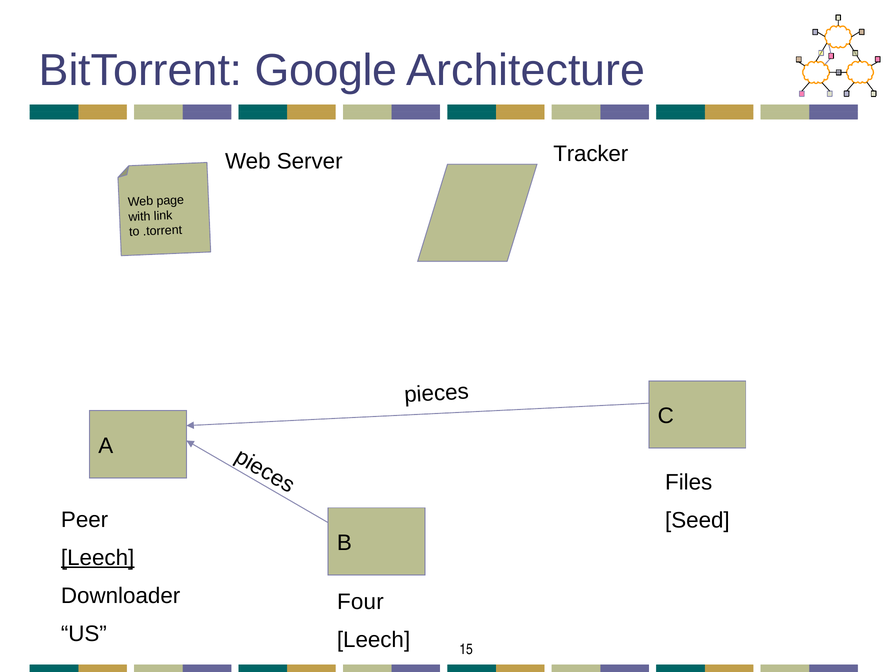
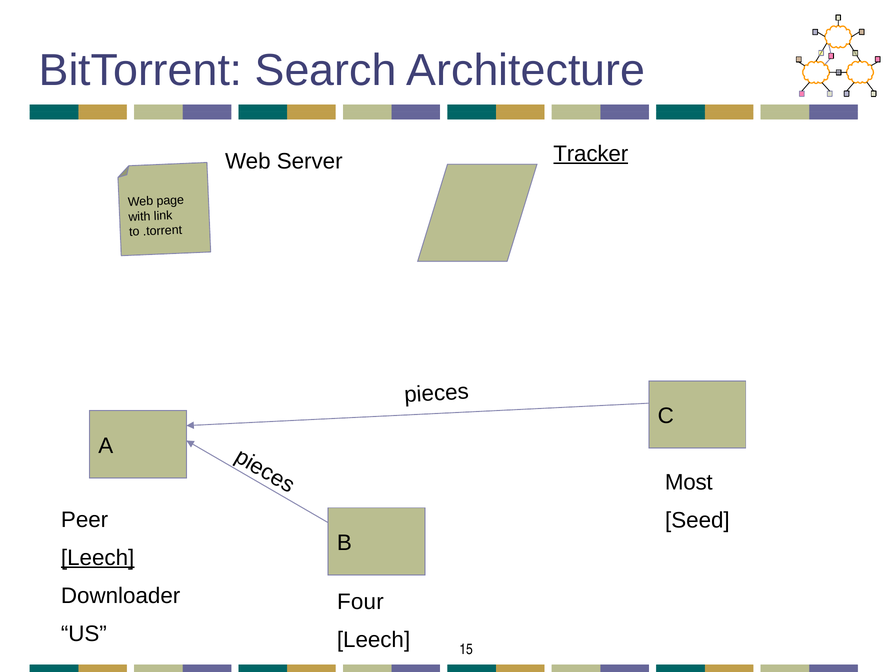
Google: Google -> Search (326, 70)
Tracker underline: none -> present (591, 154)
Files: Files -> Most (689, 482)
